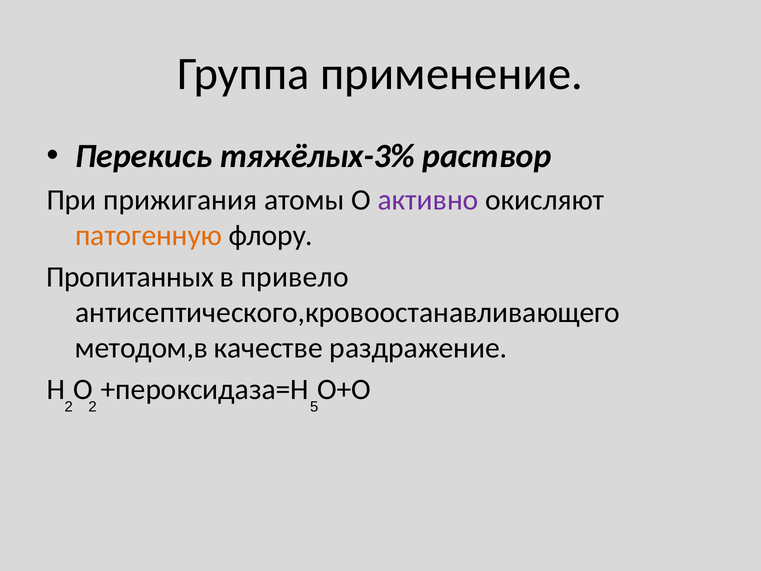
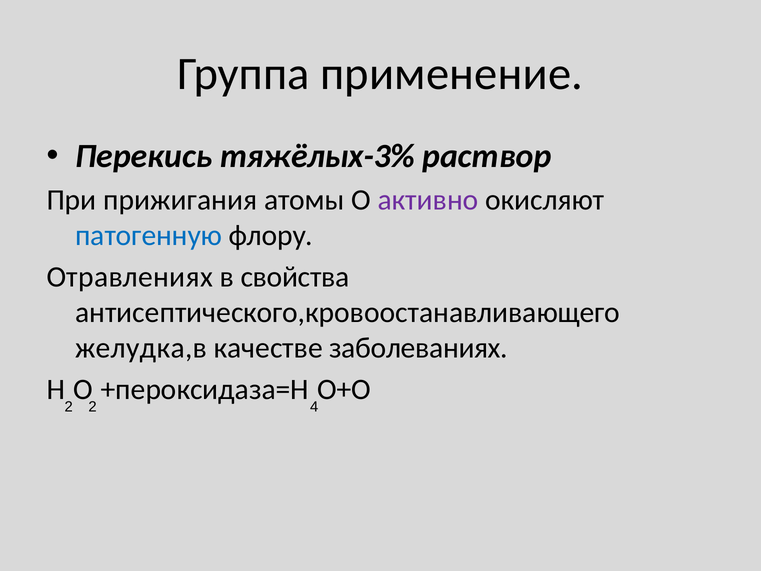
патогенную colour: orange -> blue (149, 235)
Пропитанных: Пропитанных -> Отравлениях (130, 277)
привело: привело -> свойства (295, 277)
методом,в: методом,в -> желудка,в (141, 348)
раздражение: раздражение -> заболеваниях (419, 348)
5: 5 -> 4 (314, 407)
